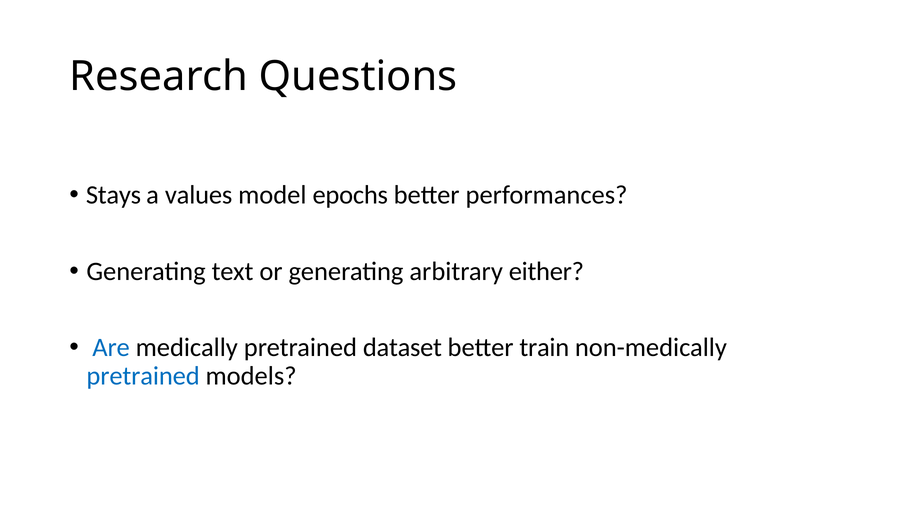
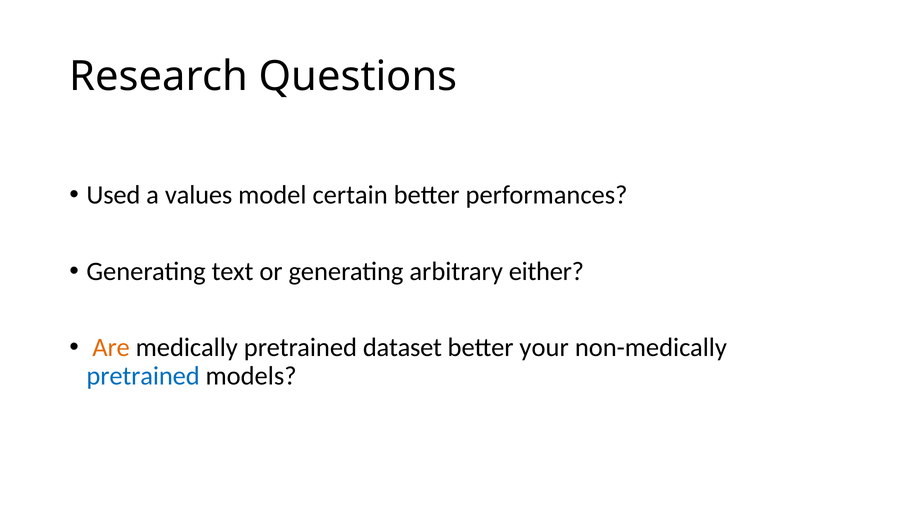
Stays: Stays -> Used (113, 195)
epochs: epochs -> certain (350, 195)
Are colour: blue -> orange (111, 347)
train: train -> your (544, 347)
